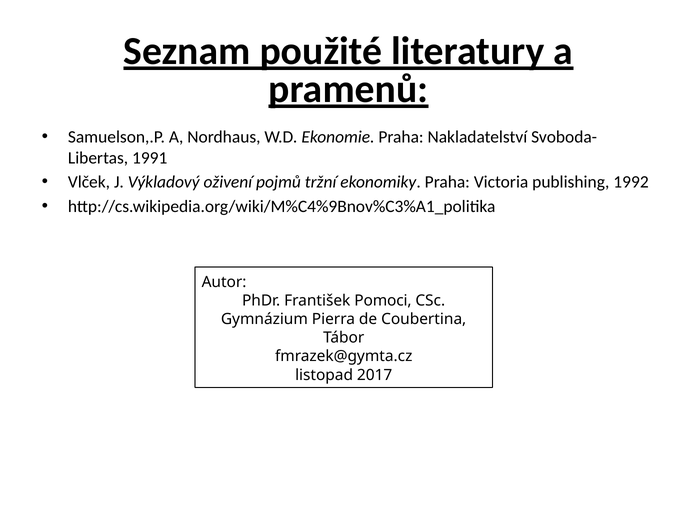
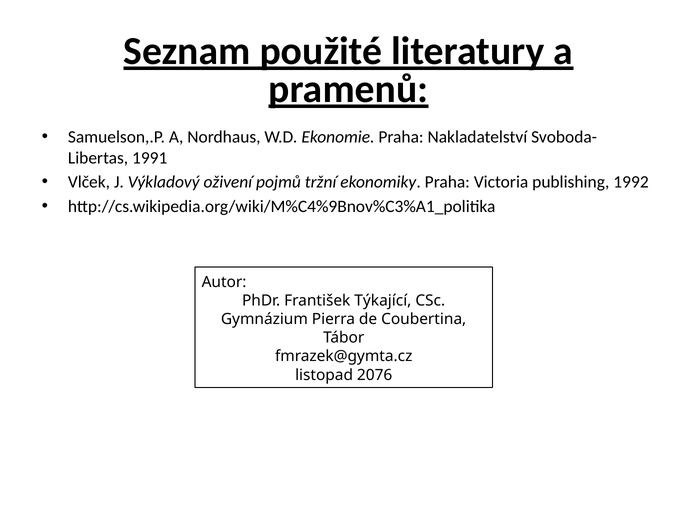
Pomoci: Pomoci -> Týkající (383, 301)
2017: 2017 -> 2076 (375, 375)
